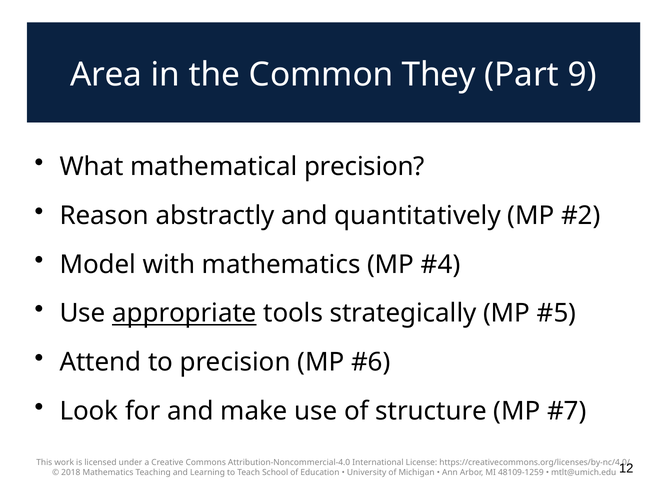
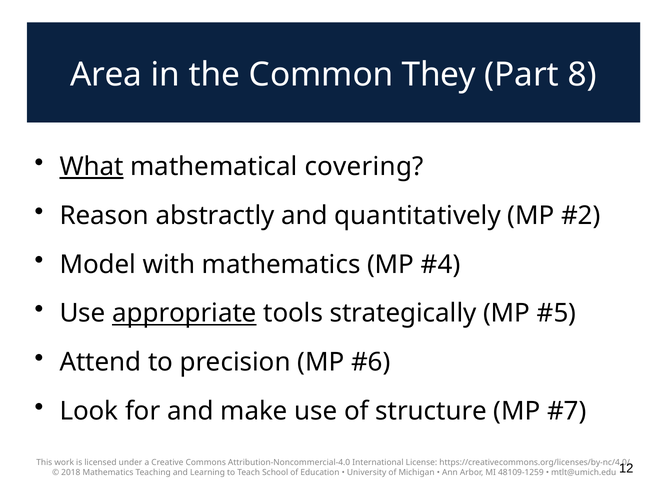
9: 9 -> 8 (582, 75)
What underline: none -> present (92, 167)
mathematical precision: precision -> covering (364, 167)
